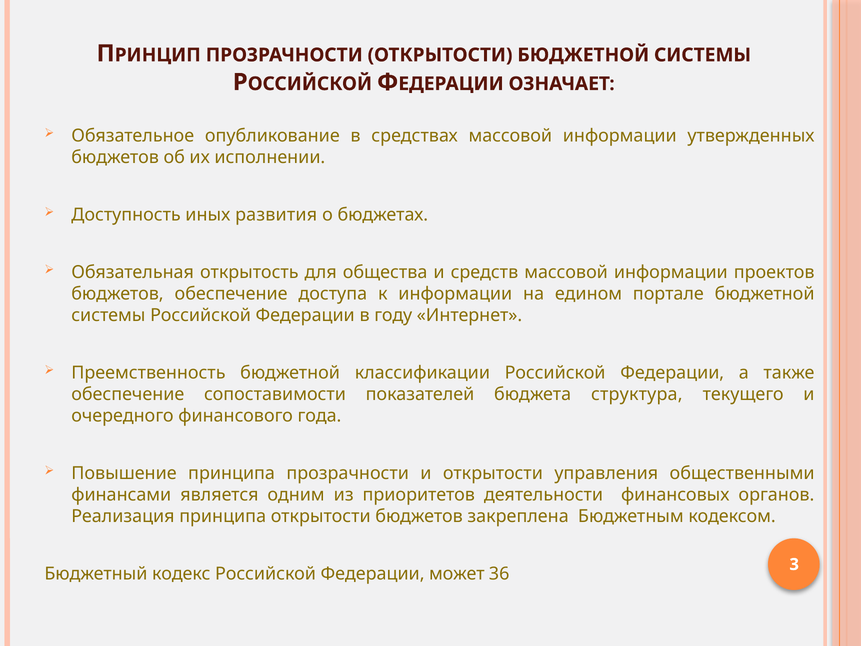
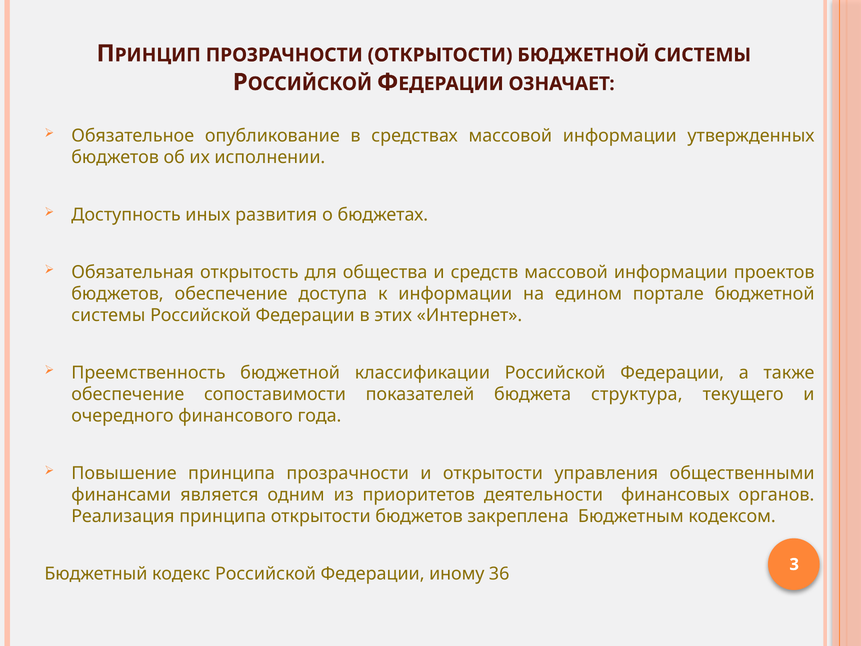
году: году -> этих (393, 315)
может: может -> иному (457, 573)
